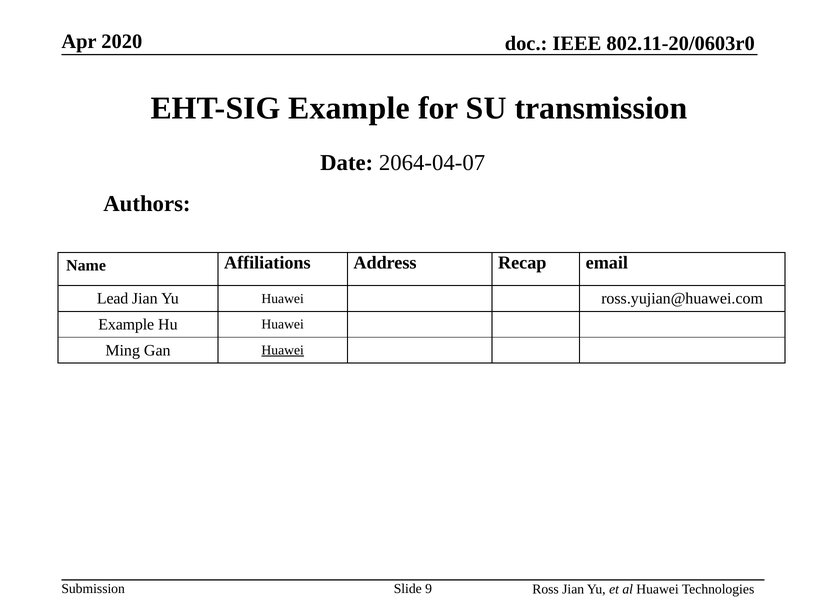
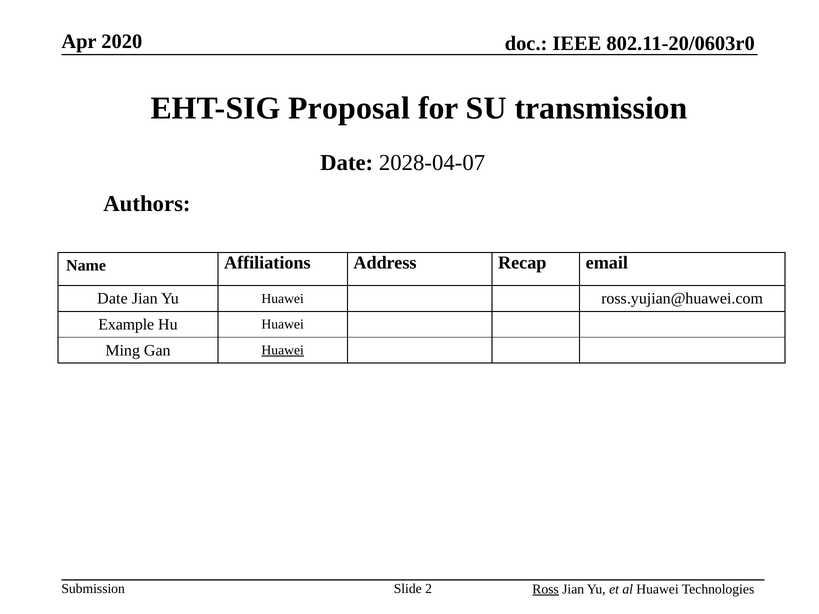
EHT-SIG Example: Example -> Proposal (349, 109)
2064-04-07: 2064-04-07 -> 2028-04-07 (432, 163)
Lead: Lead -> Date (112, 299)
9: 9 -> 2 (429, 589)
Ross underline: none -> present (546, 589)
